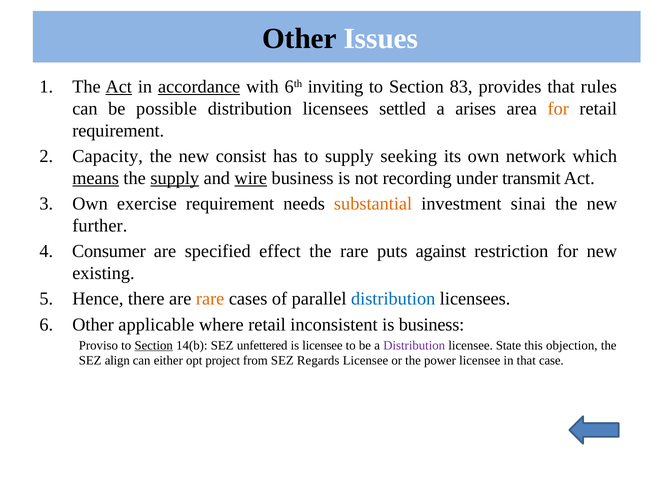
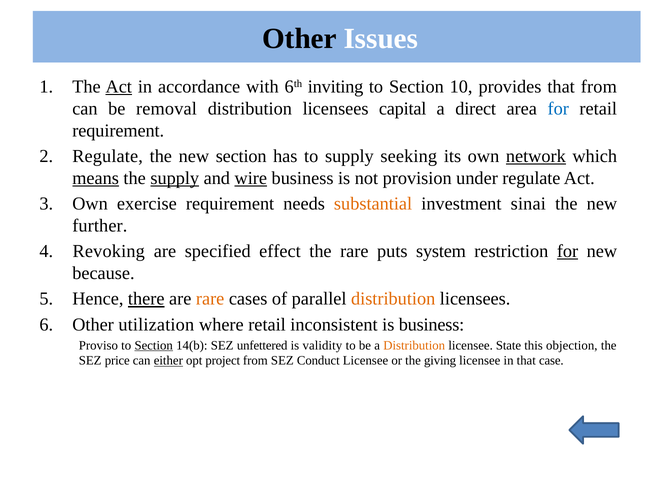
accordance underline: present -> none (199, 87)
83: 83 -> 10 (461, 87)
that rules: rules -> from (599, 87)
possible: possible -> removal (166, 109)
settled: settled -> capital (403, 109)
arises: arises -> direct (476, 109)
for colour: orange -> blue (558, 109)
Capacity: Capacity -> Regulate (108, 156)
new consist: consist -> section (241, 156)
network underline: none -> present (536, 156)
recording: recording -> provision (417, 178)
under transmit: transmit -> regulate (531, 178)
Consumer: Consumer -> Revoking (109, 251)
against: against -> system (441, 251)
for underline: none -> present (568, 251)
existing: existing -> because (103, 273)
there underline: none -> present (146, 299)
distribution colour: blue -> orange (393, 299)
applicable: applicable -> utilization (156, 324)
is licensee: licensee -> validity (322, 345)
Distribution colour: purple -> orange (414, 345)
align: align -> price (117, 360)
either underline: none -> present (168, 360)
Regards: Regards -> Conduct (318, 360)
power: power -> giving (440, 360)
